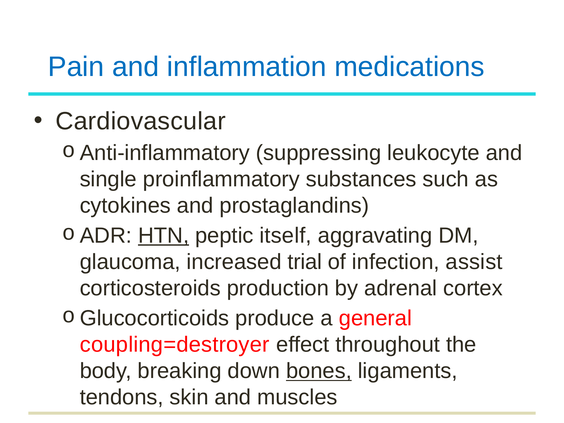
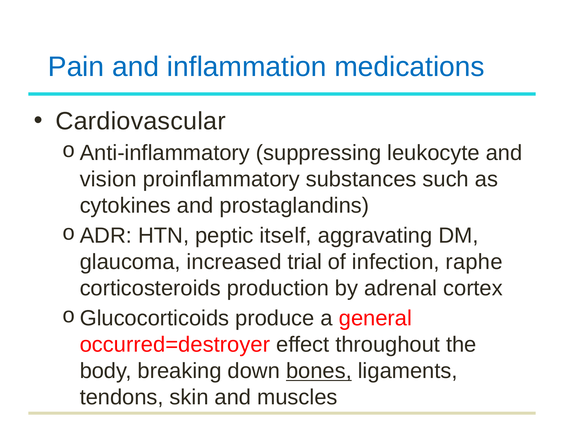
single: single -> vision (108, 179)
HTN underline: present -> none (164, 236)
assist: assist -> raphe (474, 262)
coupling=destroyer: coupling=destroyer -> occurred=destroyer (175, 345)
